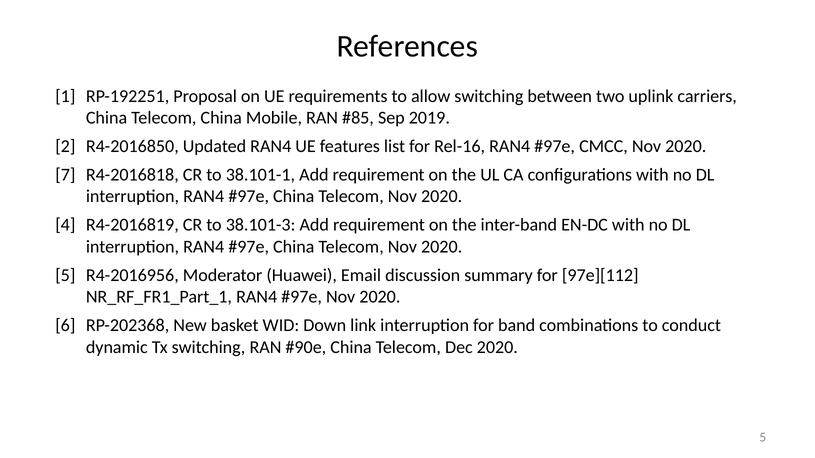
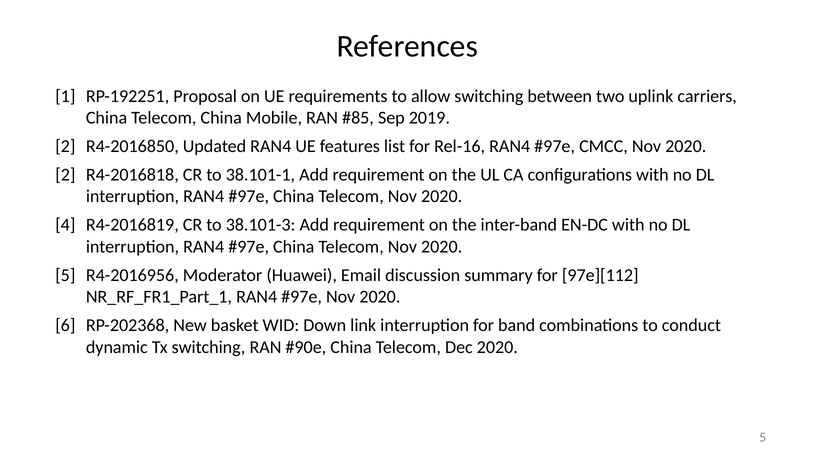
7: 7 -> 2 (65, 175)
